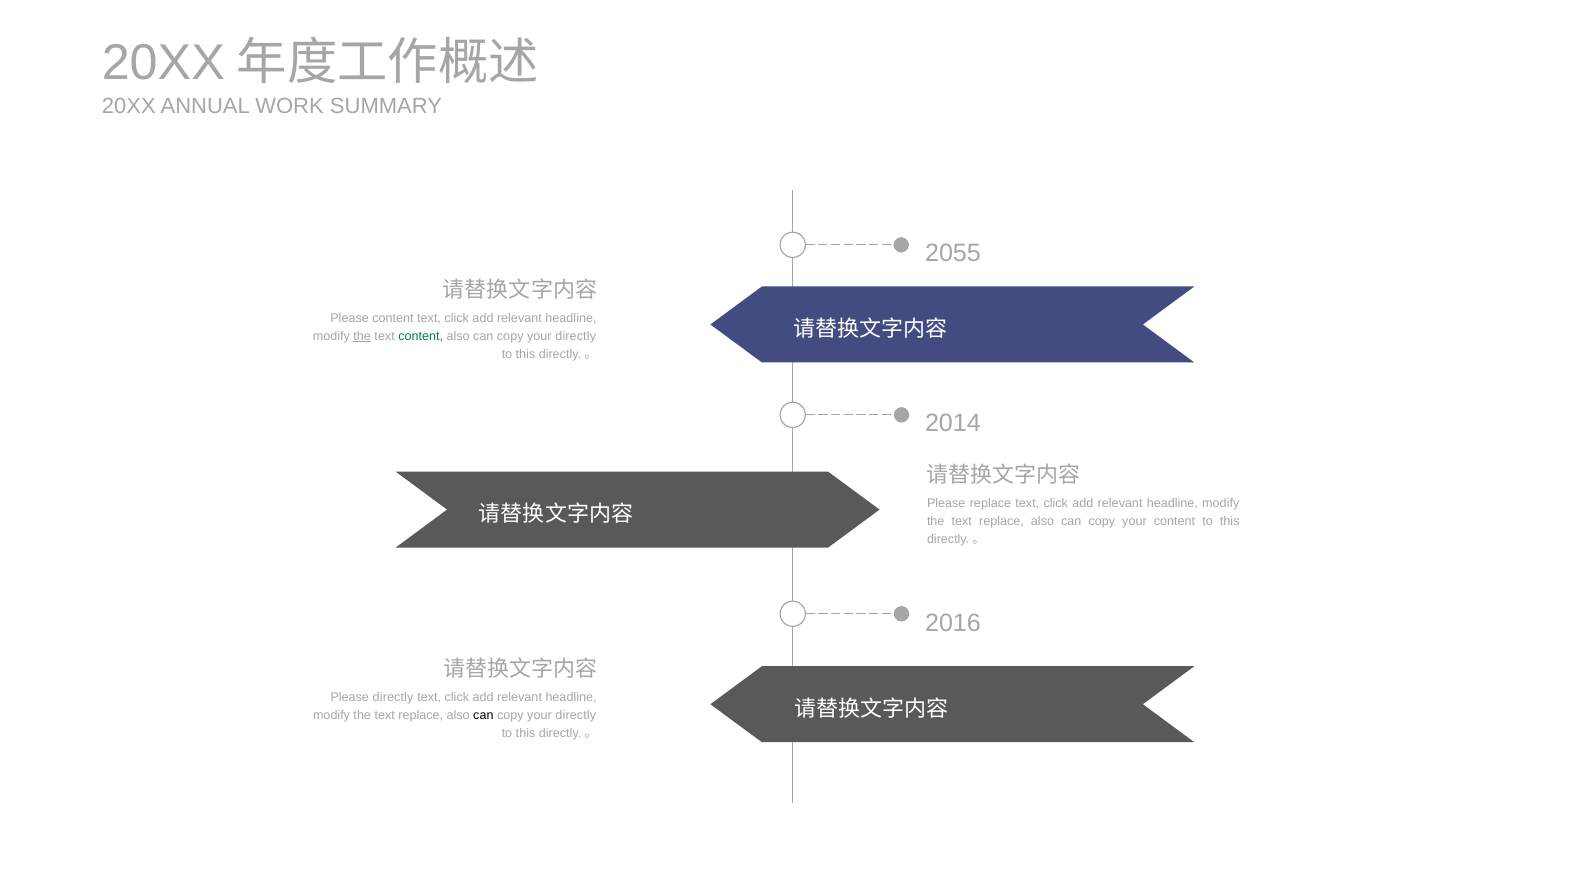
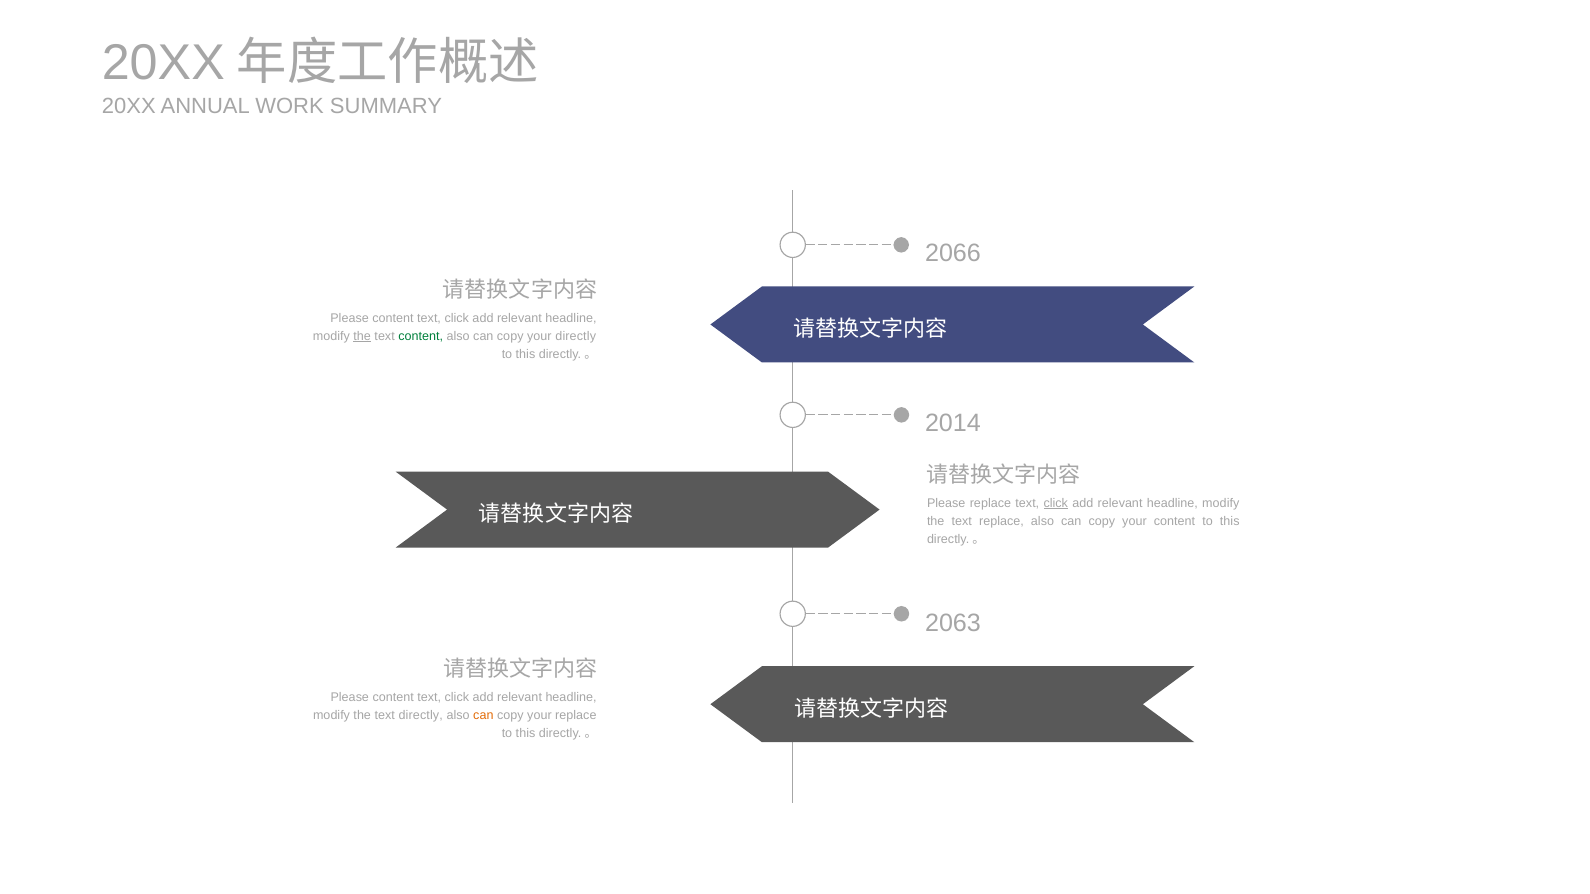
2055: 2055 -> 2066 (953, 253)
click underline: none -> present (1056, 503)
2016: 2016 -> 2063 (953, 623)
directly: directly -> content (393, 698)
replace: replace -> directly (421, 716)
can colour: black -> orange (483, 716)
directly: directly -> replace (576, 716)
